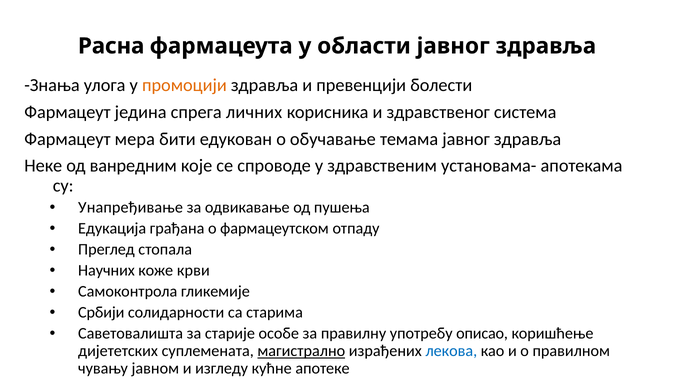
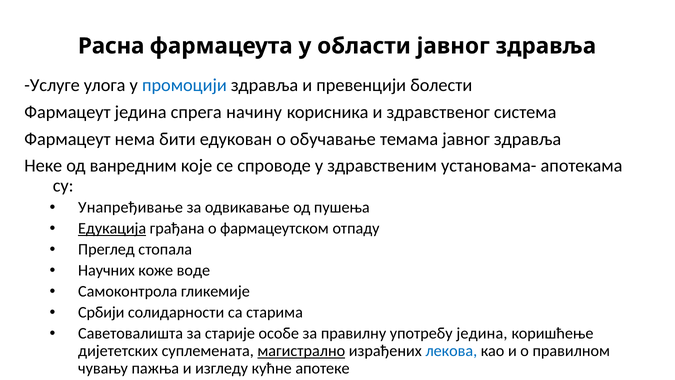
Знања: Знања -> Услуге (52, 85)
промоцији colour: orange -> blue (184, 85)
личних: личних -> начину (254, 112)
мера: мера -> нема (135, 139)
Едукација underline: none -> present (112, 228)
крви: крви -> воде (193, 270)
употребу описао: описао -> једина (482, 333)
јавном: јавном -> пажња (155, 368)
